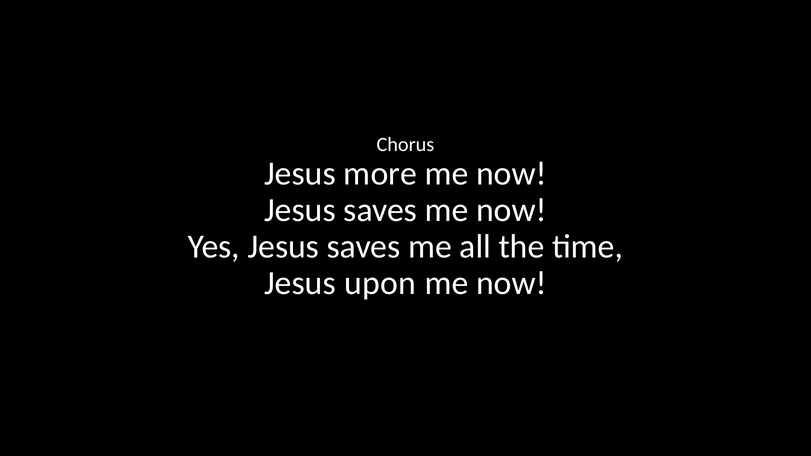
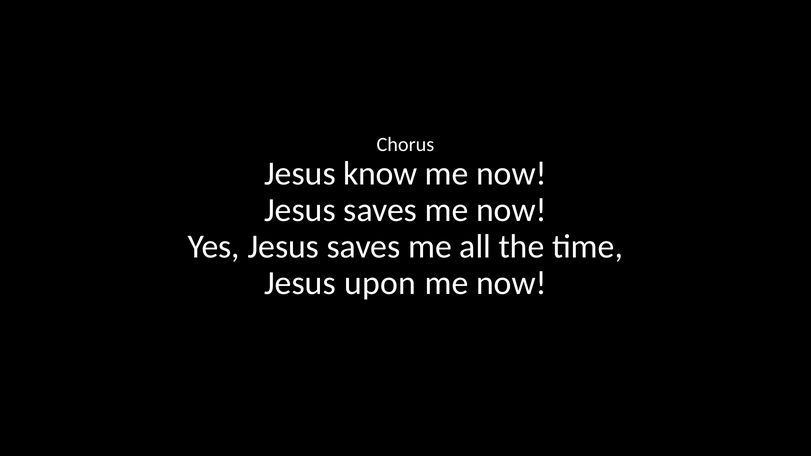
more: more -> know (380, 174)
